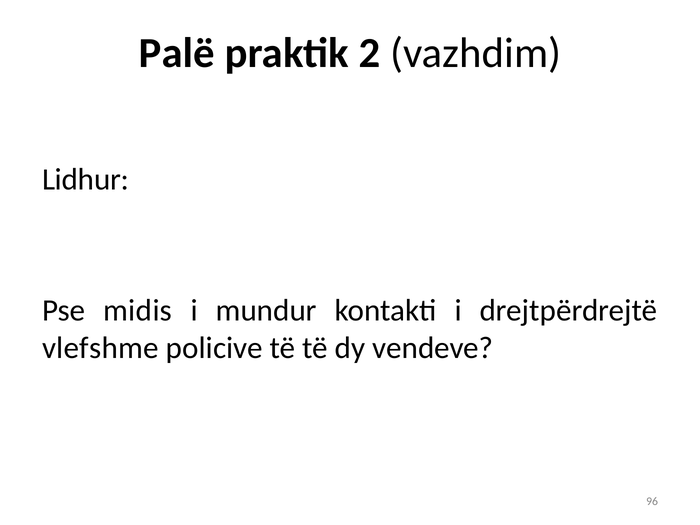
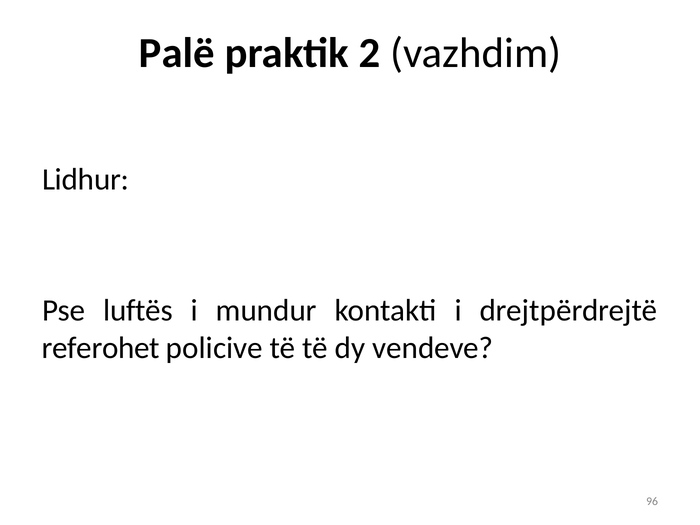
midis: midis -> luftës (138, 310)
vlefshme: vlefshme -> referohet (101, 348)
